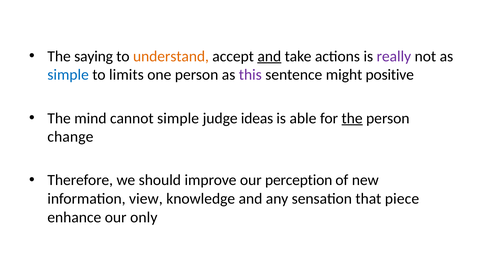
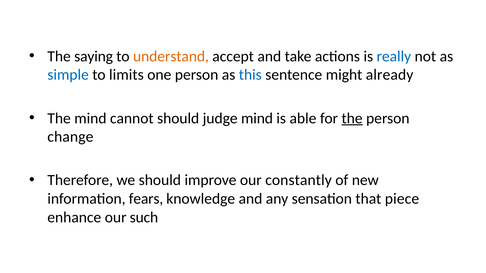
and underline: present -> none (269, 56)
really colour: purple -> blue (394, 56)
this colour: purple -> blue (250, 75)
positive: positive -> already (390, 75)
cannot simple: simple -> should (178, 118)
judge ideas: ideas -> mind (257, 118)
perception: perception -> constantly (299, 180)
view: view -> fears (146, 199)
only: only -> such (144, 218)
